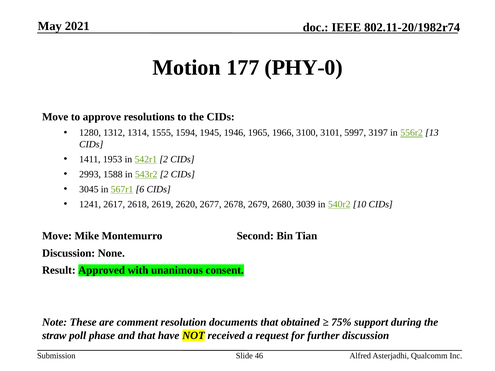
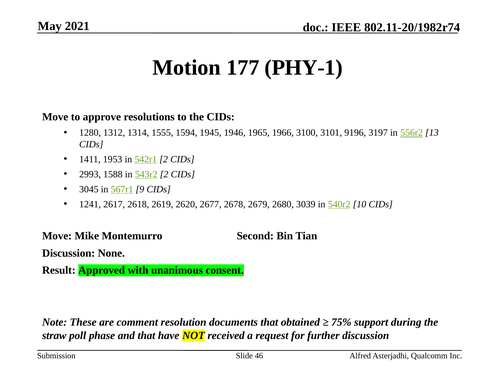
PHY-0: PHY-0 -> PHY-1 (304, 67)
5997: 5997 -> 9196 (355, 133)
6: 6 -> 9 (140, 189)
